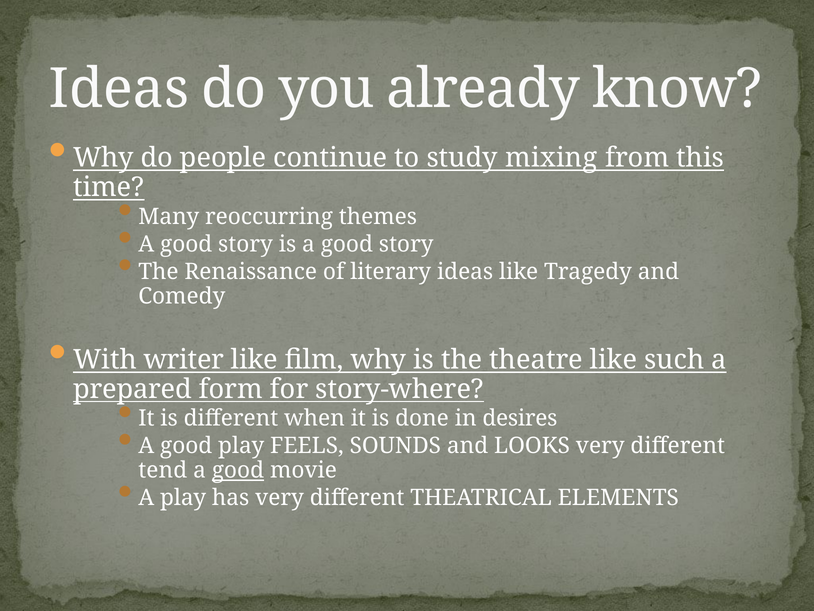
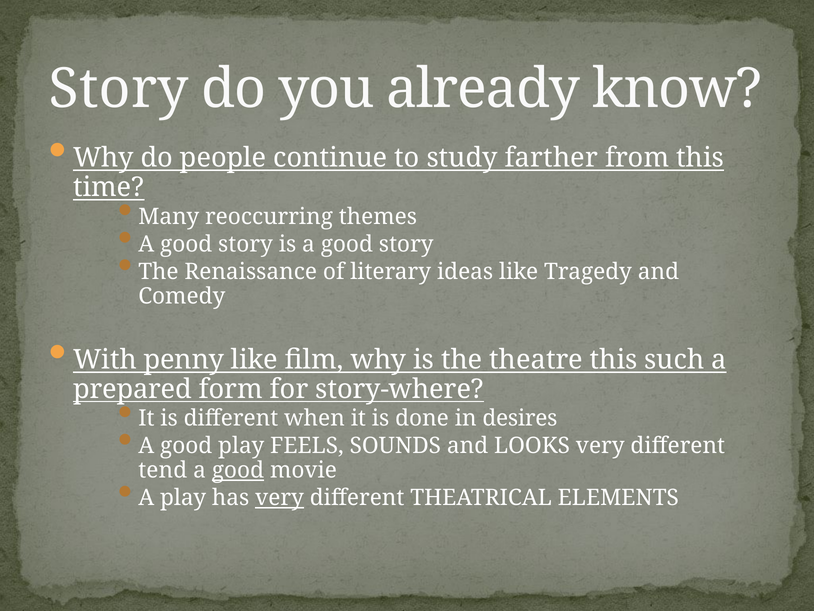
Ideas: Ideas -> Story (119, 89)
mixing: mixing -> farther (551, 158)
writer: writer -> penny (184, 360)
theatre like: like -> this (614, 360)
very underline: none -> present (280, 497)
